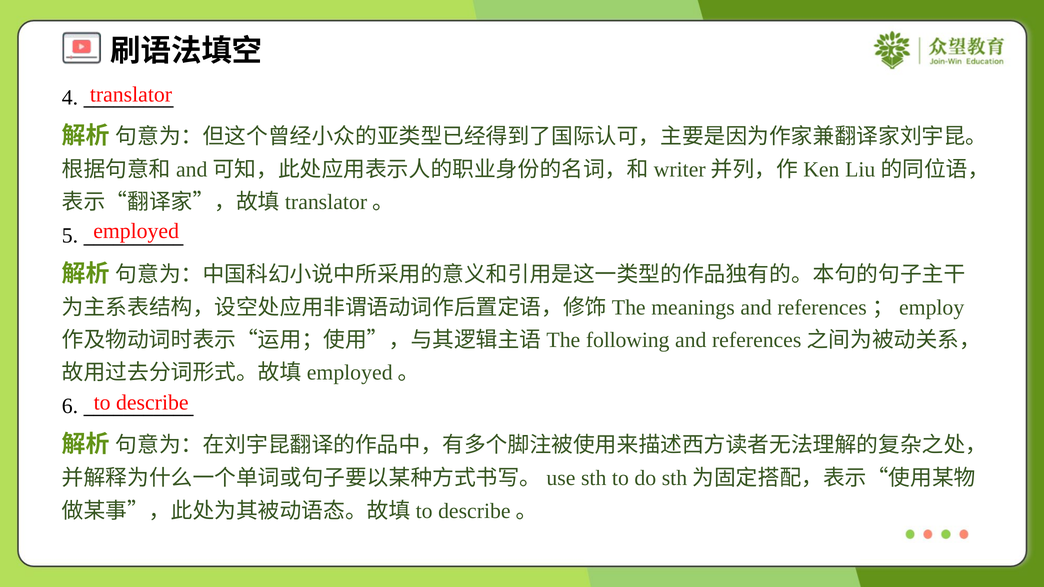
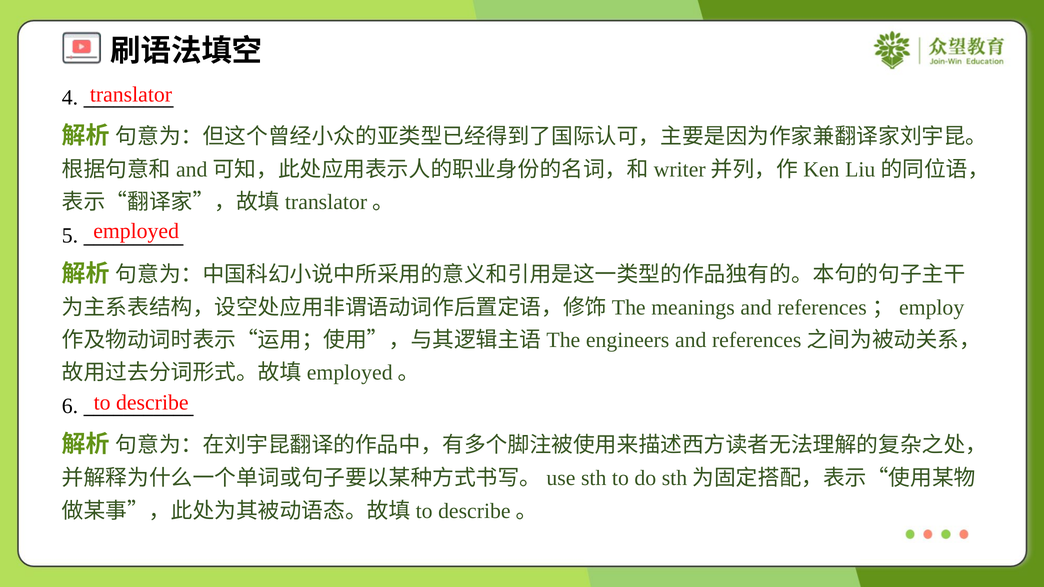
following: following -> engineers (628, 340)
